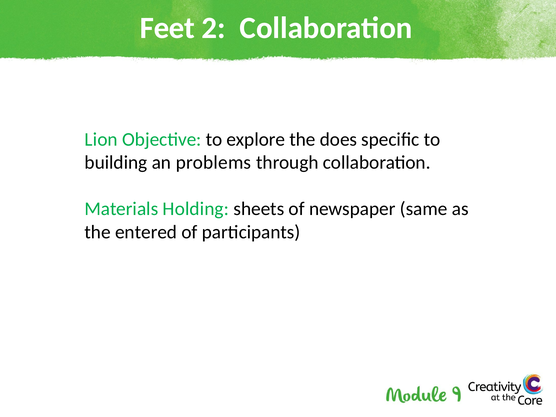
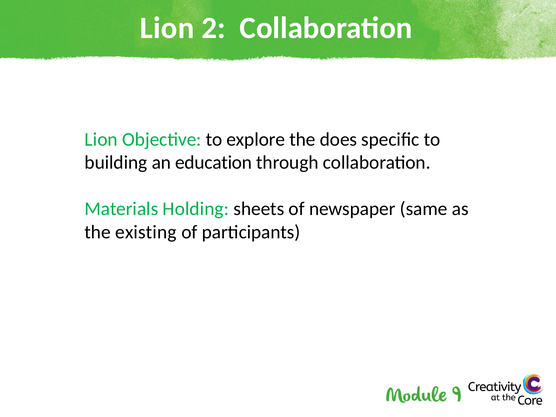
Feet: Feet -> Lion (167, 28)
problems: problems -> education (214, 163)
entered: entered -> existing (146, 232)
